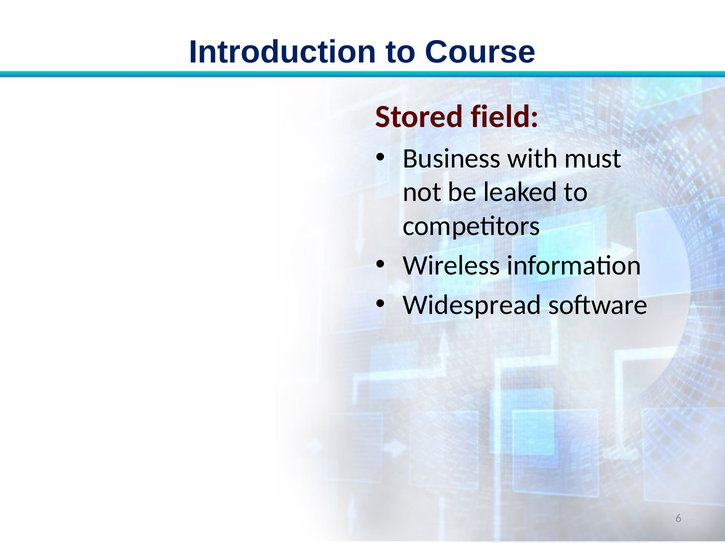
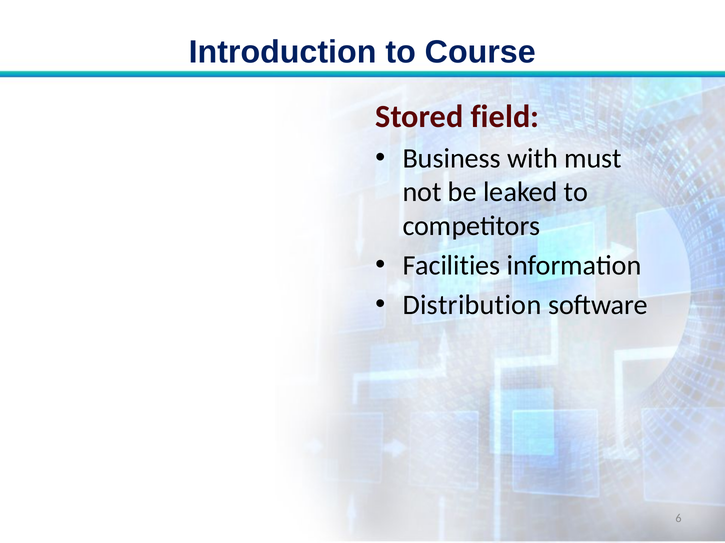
Wireless: Wireless -> Facilities (451, 266)
Widespread: Widespread -> Distribution (472, 305)
